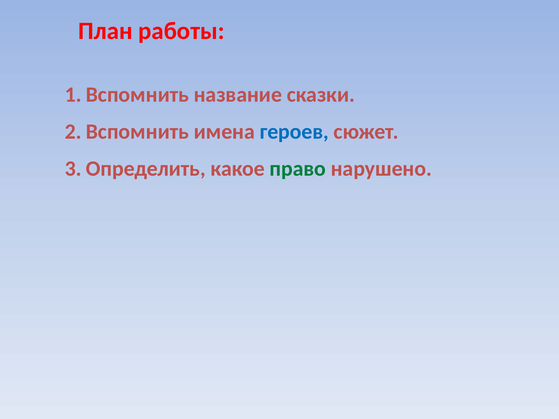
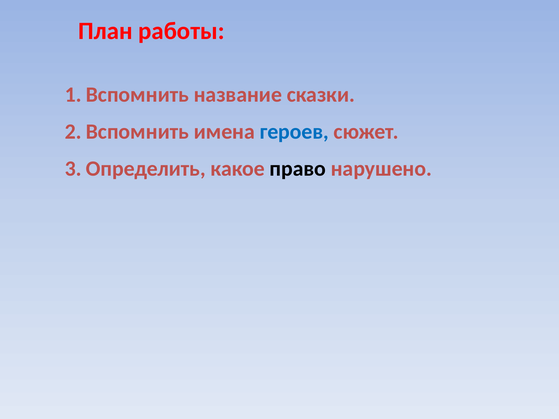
право colour: green -> black (298, 169)
